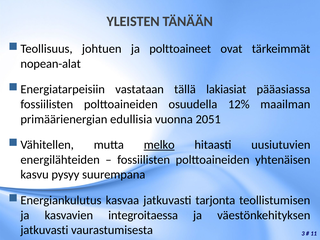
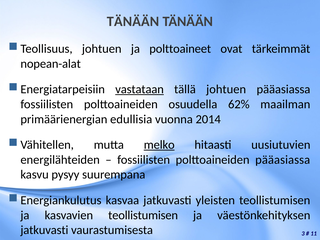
YLEISTEN: YLEISTEN -> TÄNÄÄN (133, 21)
vastataan underline: none -> present (140, 89)
tällä lakiasiat: lakiasiat -> johtuen (226, 89)
12%: 12% -> 62% (239, 104)
2051: 2051 -> 2014 (208, 119)
polttoaineiden yhtenäisen: yhtenäisen -> pääasiassa (283, 160)
tarjonta: tarjonta -> yleisten (215, 200)
kasvavien integroitaessa: integroitaessa -> teollistumisen (143, 215)
